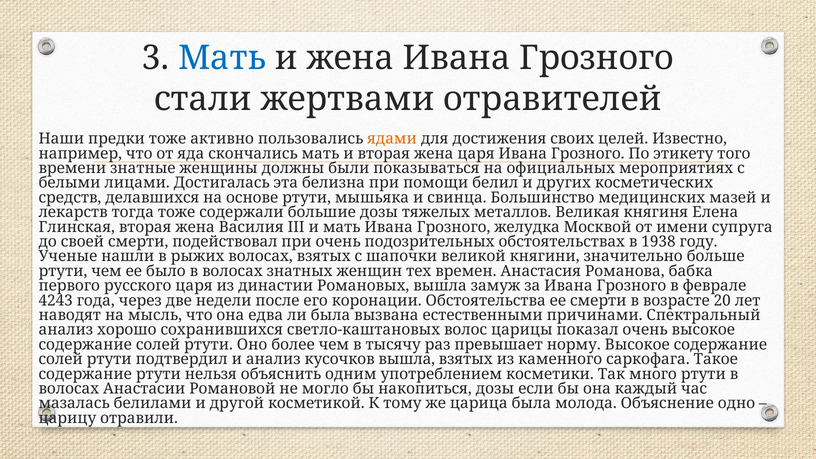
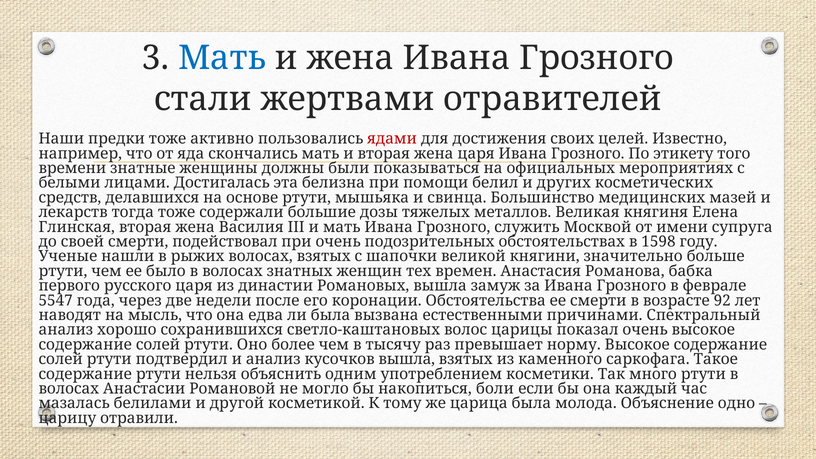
ядами colour: orange -> red (392, 139)
желудка: желудка -> служить (527, 227)
1938: 1938 -> 1598 (658, 242)
4243: 4243 -> 5547 (56, 300)
20: 20 -> 92 (722, 300)
накопиться дозы: дозы -> боли (495, 389)
